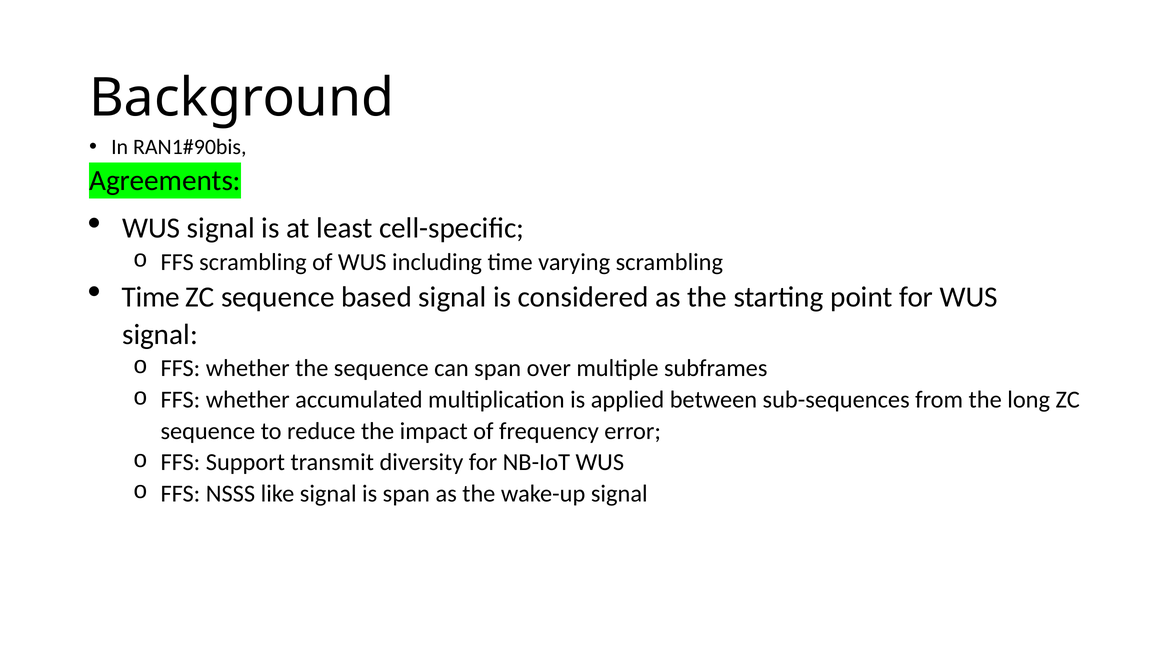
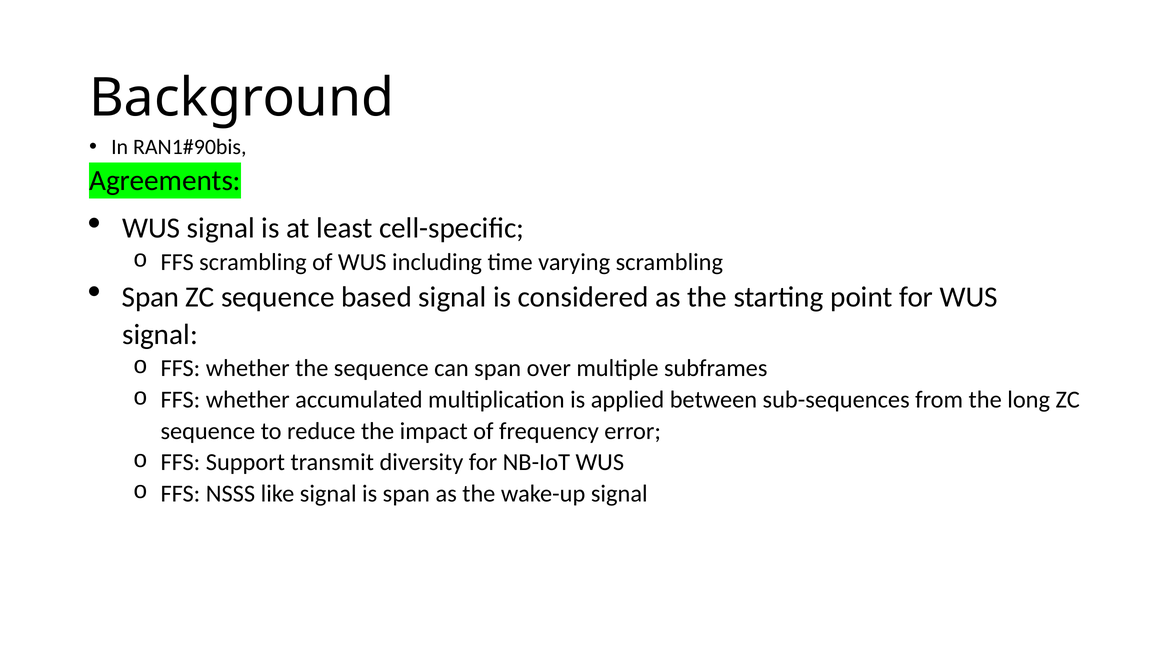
Time: Time -> Span (151, 297)
